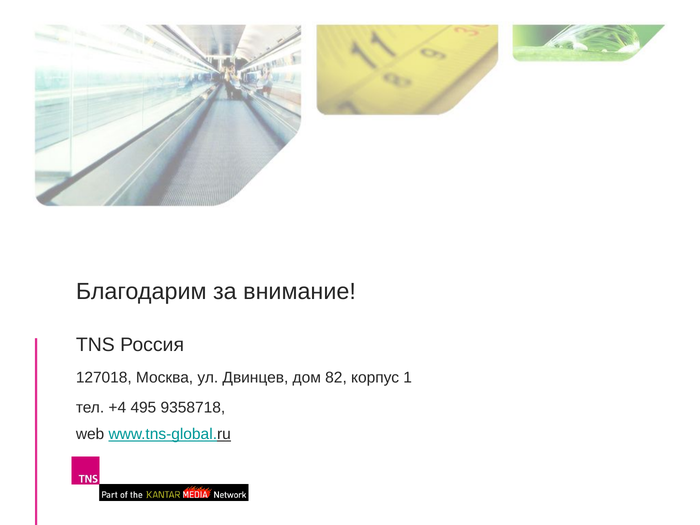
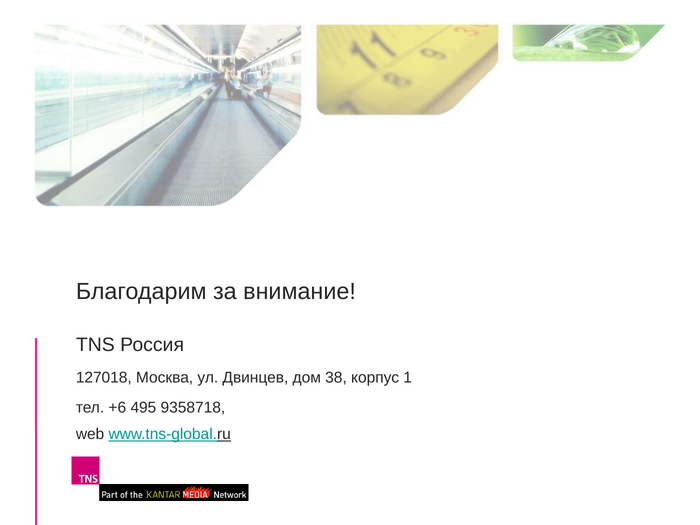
82: 82 -> 38 (336, 377)
+4: +4 -> +6 (117, 408)
